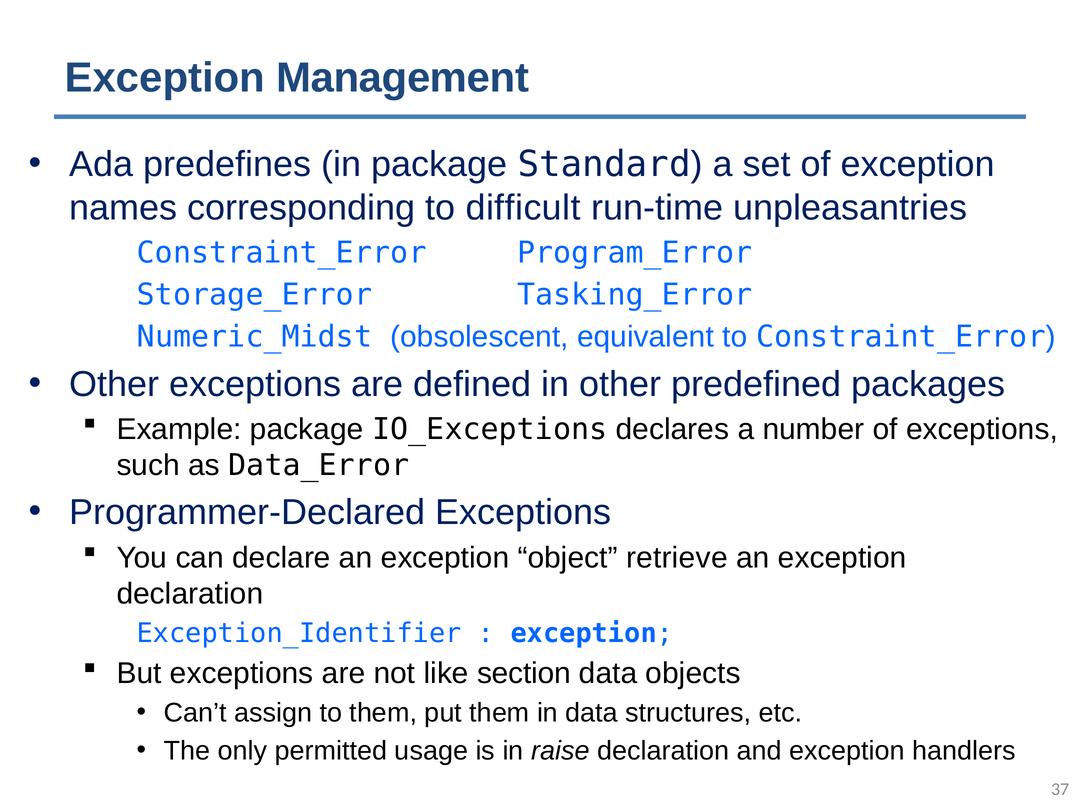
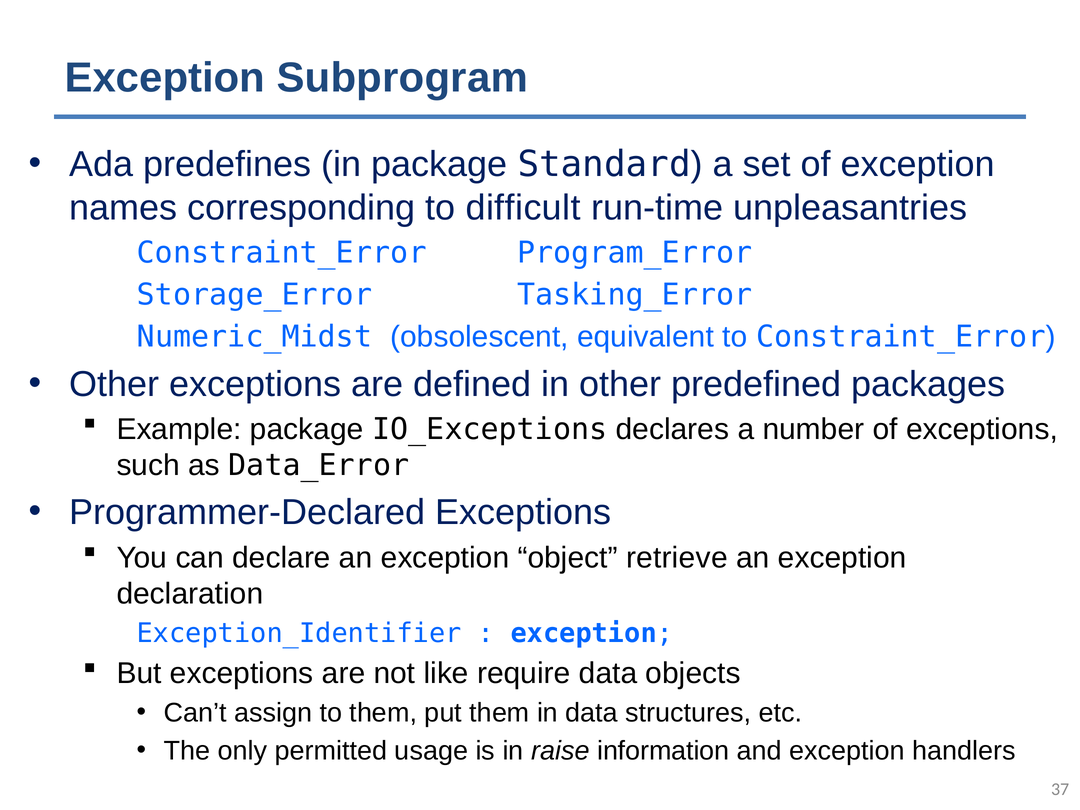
Management: Management -> Subprogram (402, 78)
section: section -> require (524, 674)
raise declaration: declaration -> information (663, 751)
